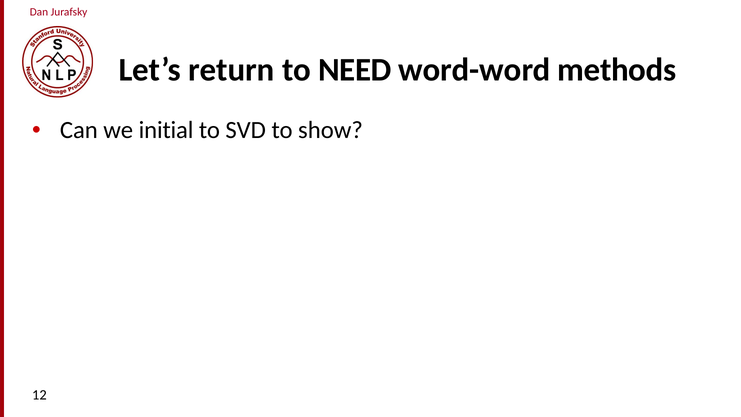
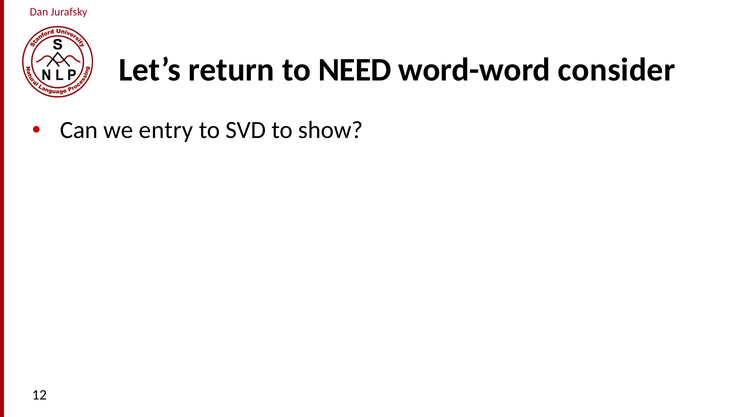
methods: methods -> consider (617, 70)
initial: initial -> entry (166, 130)
